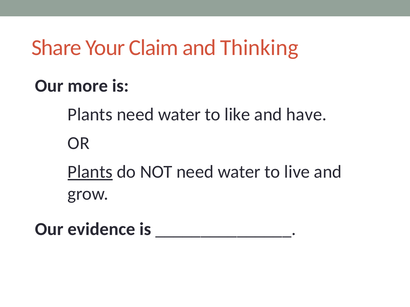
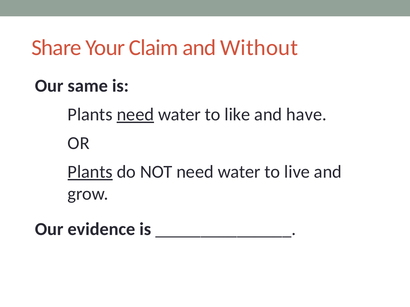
Thinking: Thinking -> Without (259, 48)
more: more -> same (88, 86)
need underline: none -> present (135, 115)
